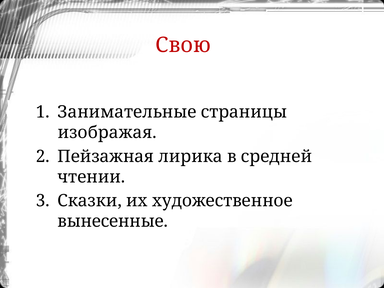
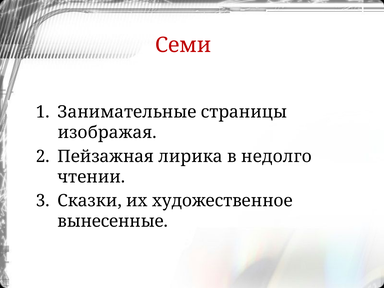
Свою: Свою -> Семи (183, 45)
средней: средней -> недолго (276, 156)
